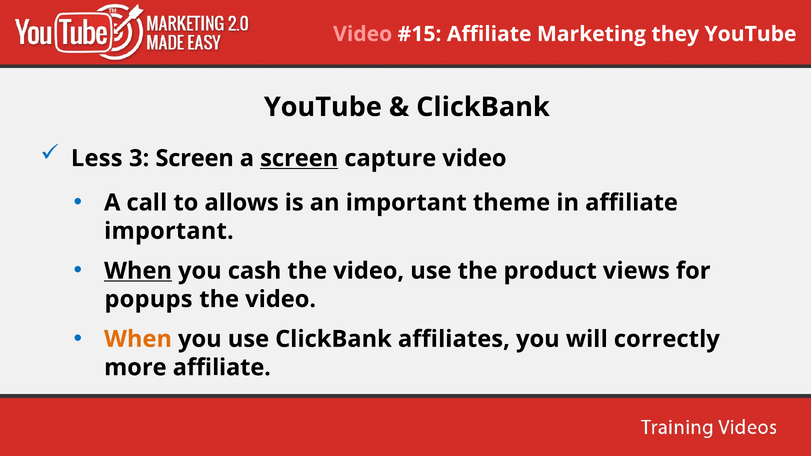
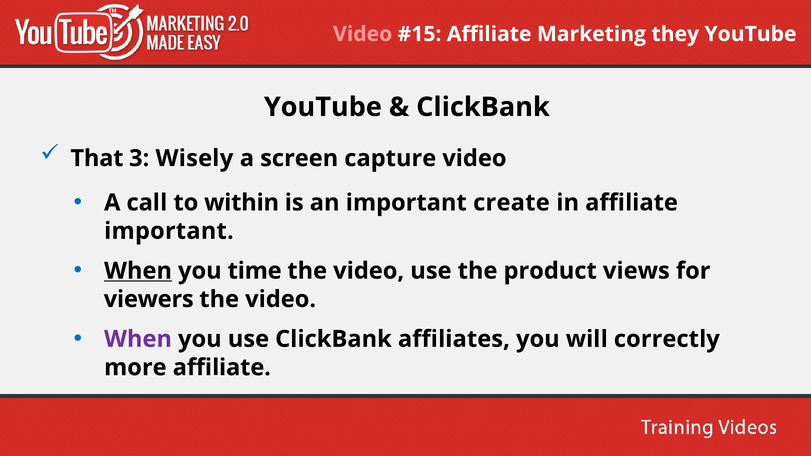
Less: Less -> That (97, 158)
3 Screen: Screen -> Wisely (194, 158)
screen underline: present -> none (299, 158)
allows: allows -> within (242, 203)
theme: theme -> create (511, 203)
cash: cash -> time (255, 271)
popups: popups -> viewers (149, 299)
When colour: orange -> purple (138, 339)
